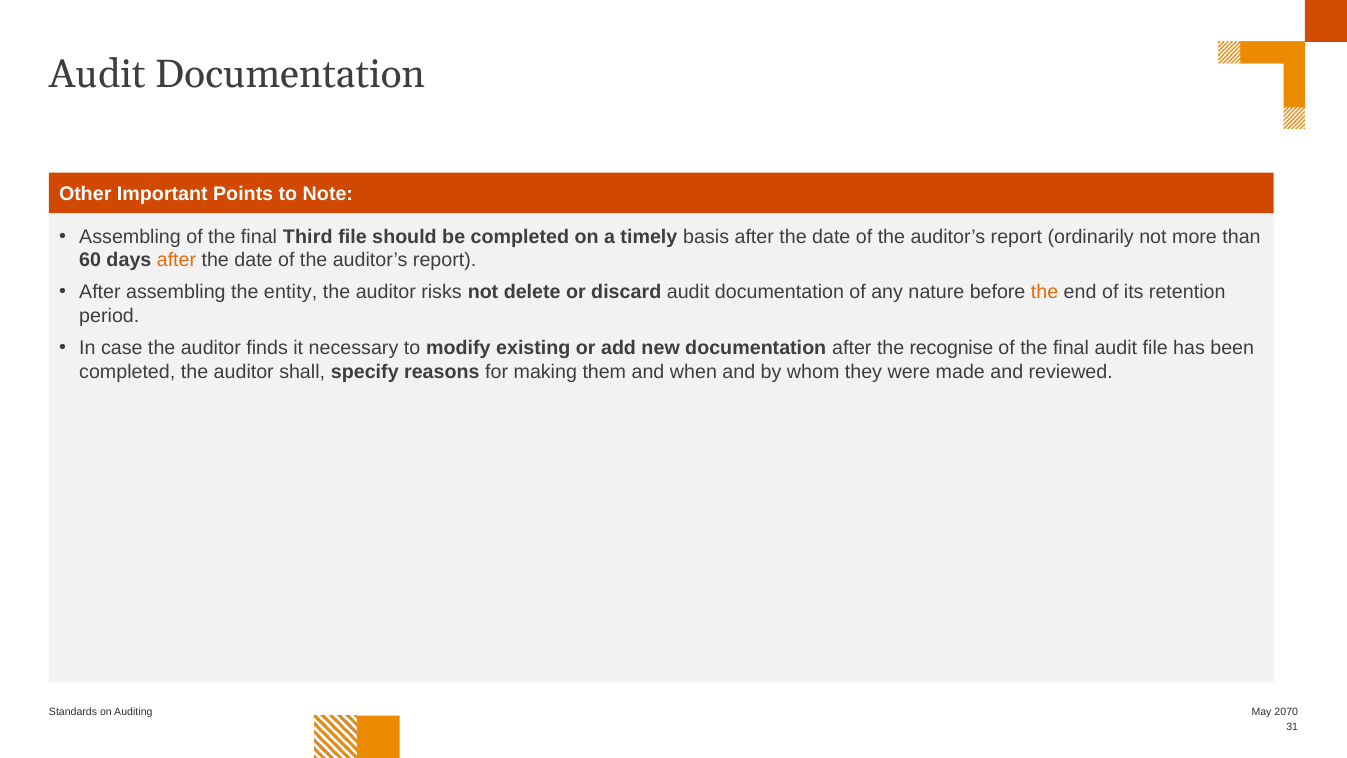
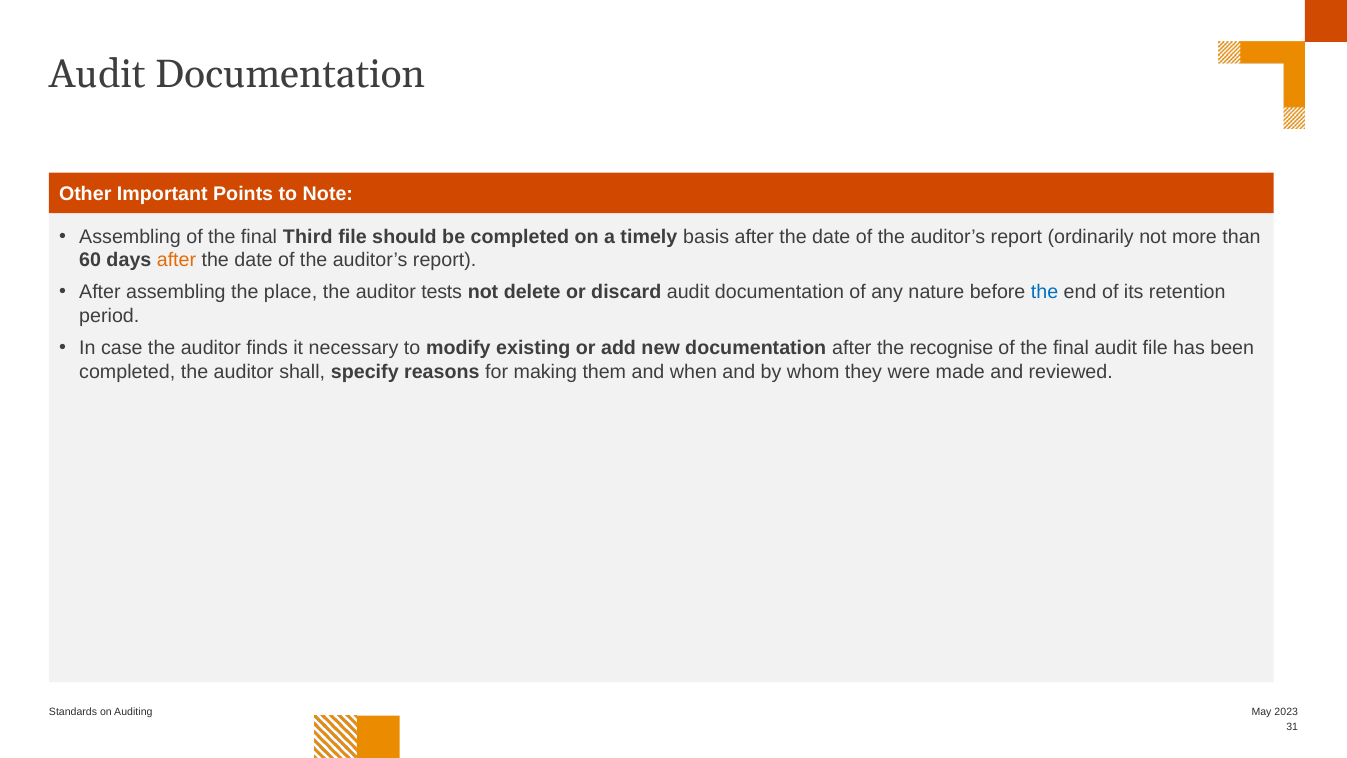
entity: entity -> place (291, 292)
risks: risks -> tests (442, 292)
the colour: orange -> blue (1045, 292)
2070: 2070 -> 2023 (1286, 712)
